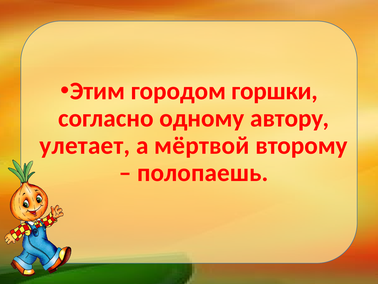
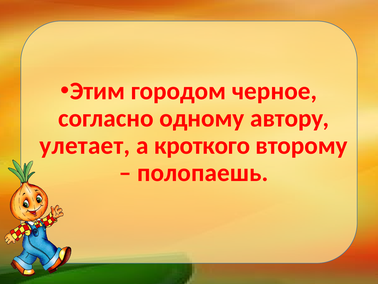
горшки: горшки -> черное (274, 91)
мёртвой: мёртвой -> кроткого (202, 145)
